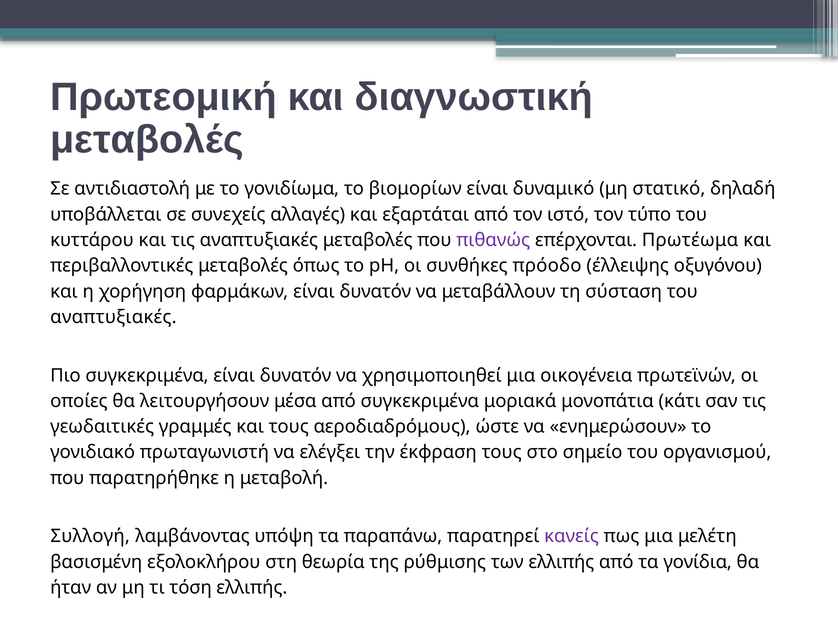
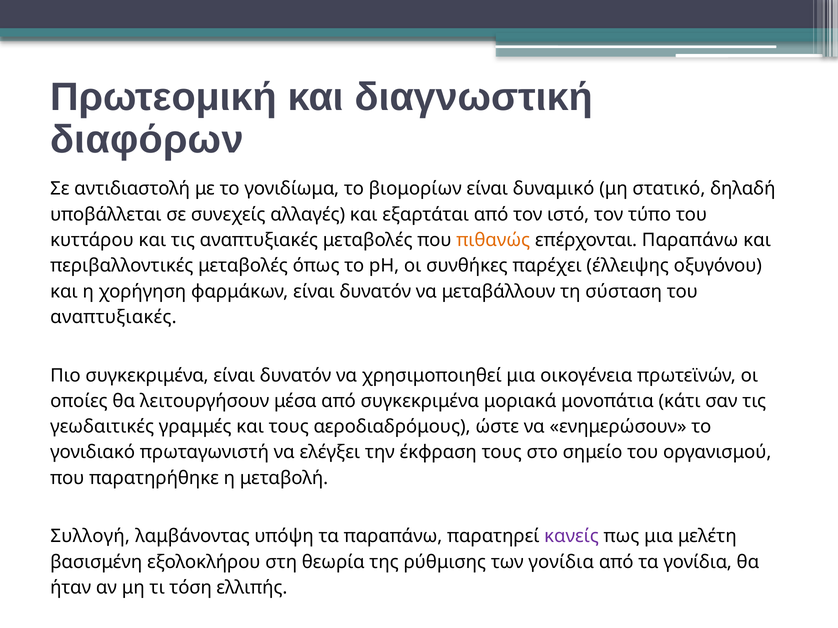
μεταβολές: μεταβολές -> διαφόρων (147, 140)
πιθανώς colour: purple -> orange (493, 240)
επέρχονται Πρωτέωμα: Πρωτέωμα -> Παραπάνω (690, 240)
πρόοδο: πρόοδο -> παρέχει (547, 266)
των ελλιπής: ελλιπής -> γονίδια (561, 562)
